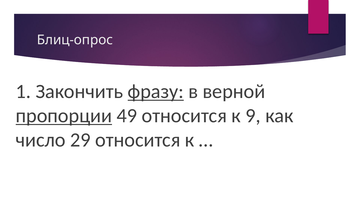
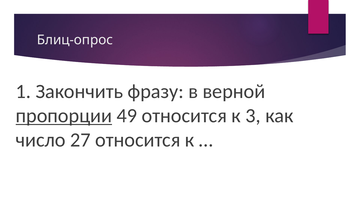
фразу underline: present -> none (156, 92)
9: 9 -> 3 (253, 116)
29: 29 -> 27 (80, 140)
